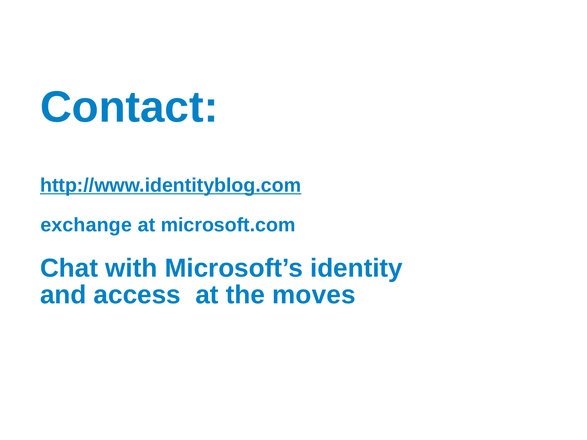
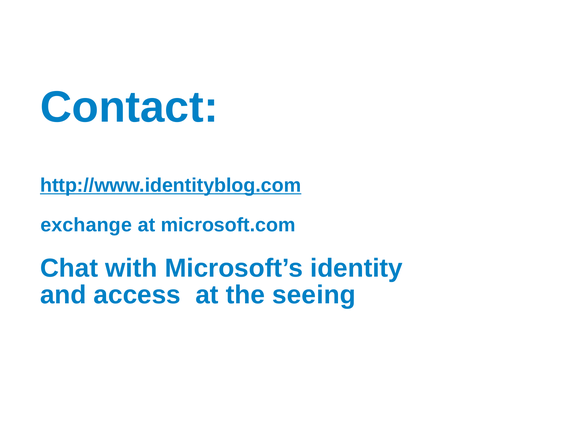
moves: moves -> seeing (314, 295)
